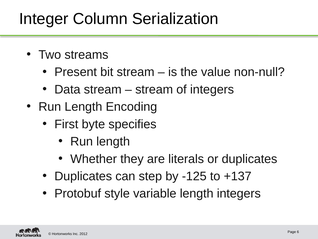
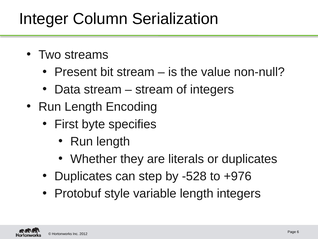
-125: -125 -> -528 (194, 176)
+137: +137 -> +976 (238, 176)
